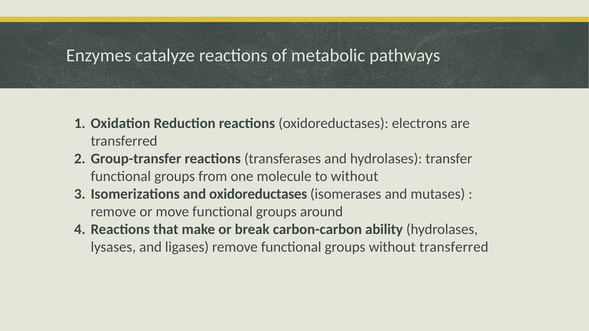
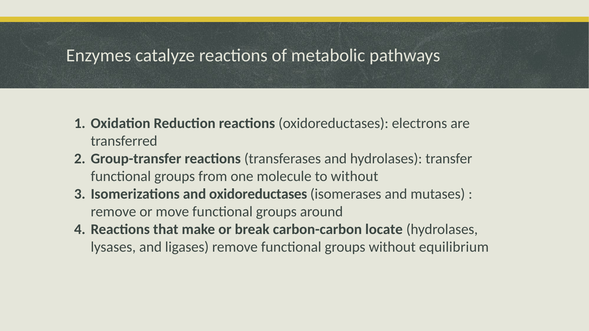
ability: ability -> locate (384, 229)
without transferred: transferred -> equilibrium (454, 247)
